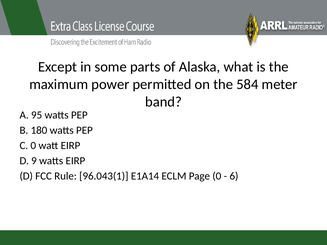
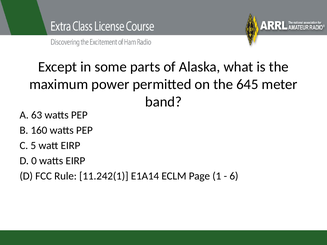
584: 584 -> 645 (247, 84)
95: 95 -> 63 (37, 115)
180: 180 -> 160 (39, 130)
C 0: 0 -> 5 (33, 146)
9: 9 -> 0 (34, 161)
96.043(1: 96.043(1 -> 11.242(1 (104, 176)
Page 0: 0 -> 1 (217, 176)
